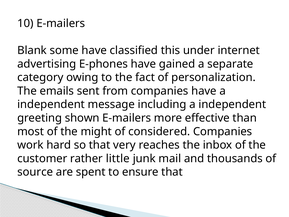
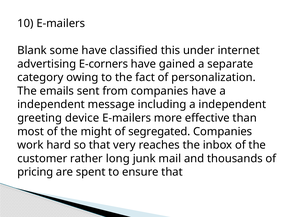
E-phones: E-phones -> E-corners (104, 64)
shown: shown -> device (82, 118)
considered: considered -> segregated (159, 131)
little: little -> long (118, 158)
source: source -> pricing (35, 172)
